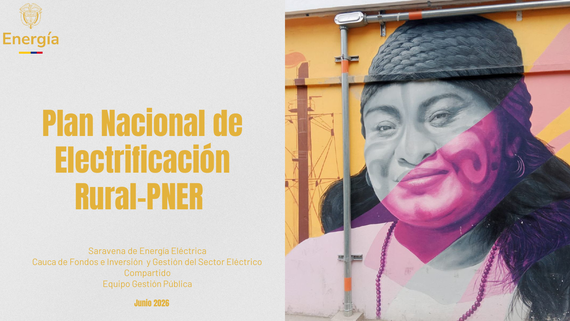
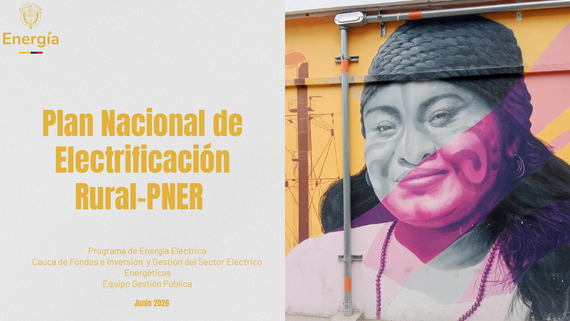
Saravena: Saravena -> Programa (107, 251)
Compartido: Compartido -> Energéticas (148, 273)
